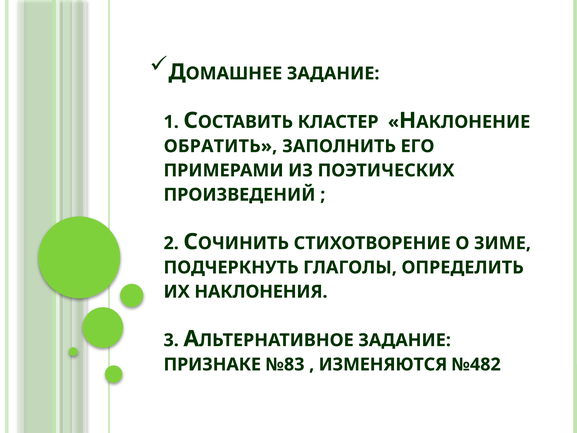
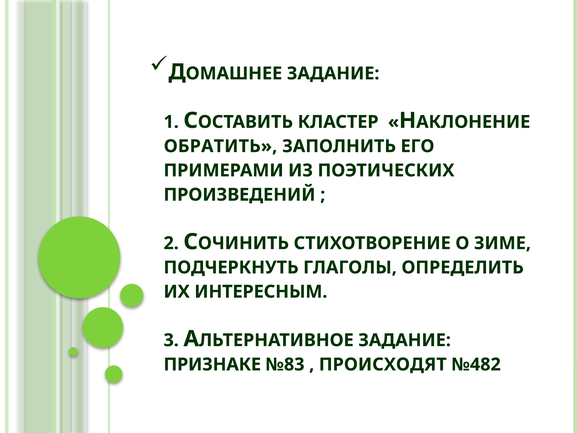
НАКЛОНЕНИЯ: НАКЛОНЕНИЯ -> ИНТЕРЕСНЫМ (261, 292)
ИЗМЕНЯЮТСЯ: ИЗМЕНЯЮТСЯ -> ПРОИСХОДЯТ (383, 364)
